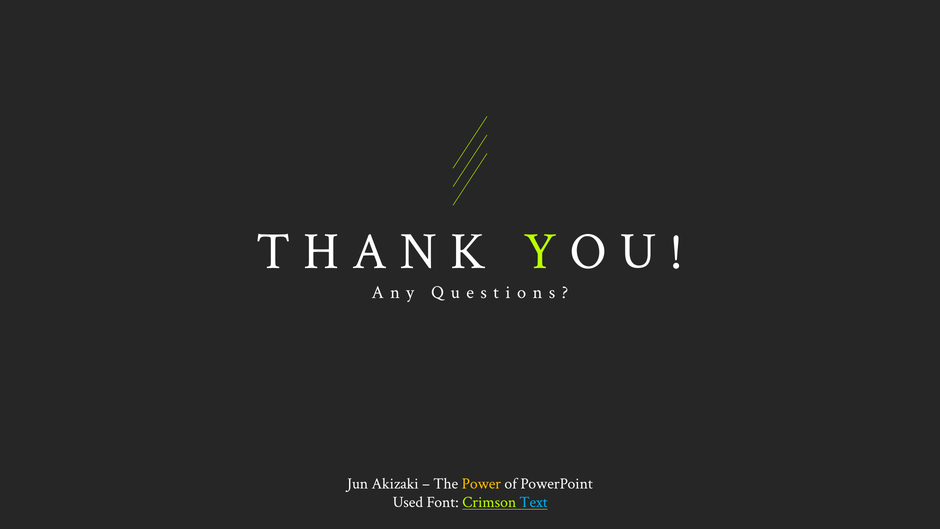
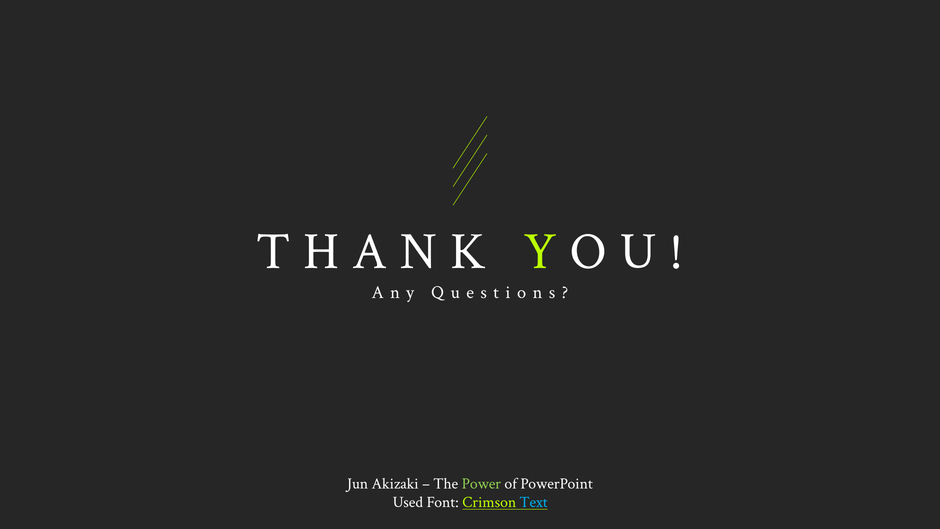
Power colour: yellow -> light green (481, 483)
